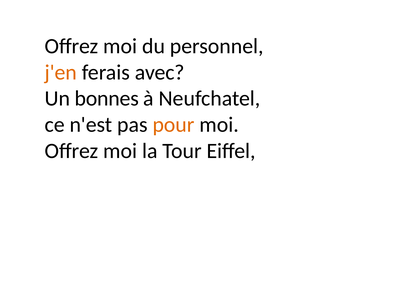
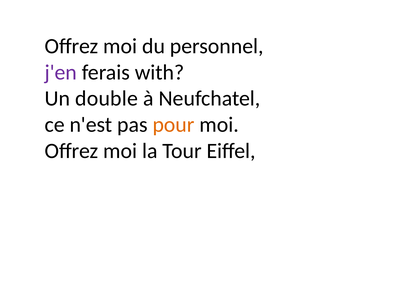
j'en colour: orange -> purple (61, 72)
avec: avec -> with (160, 72)
bonnes: bonnes -> double (107, 98)
